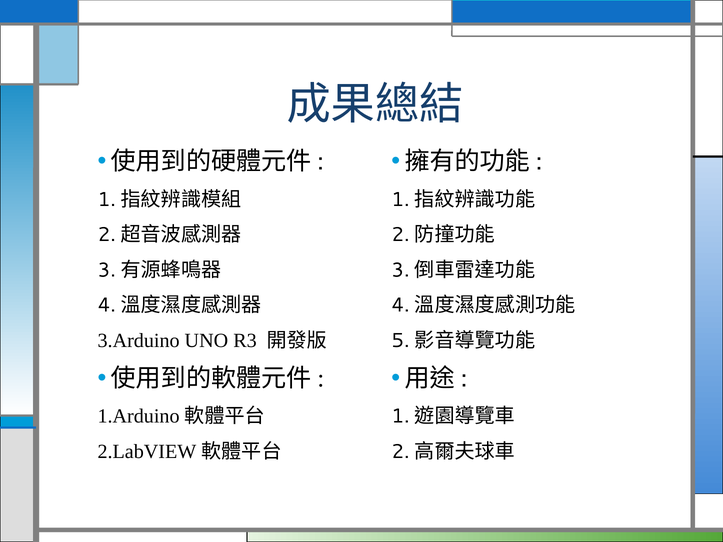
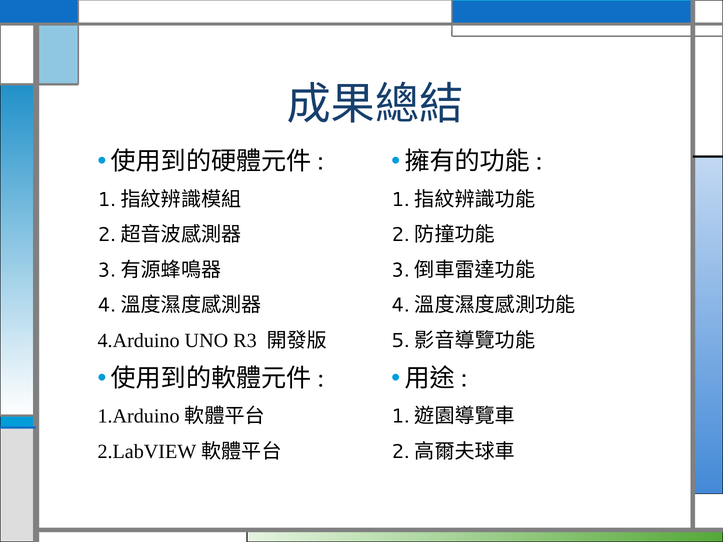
3.Arduino: 3.Arduino -> 4.Arduino (139, 341)
